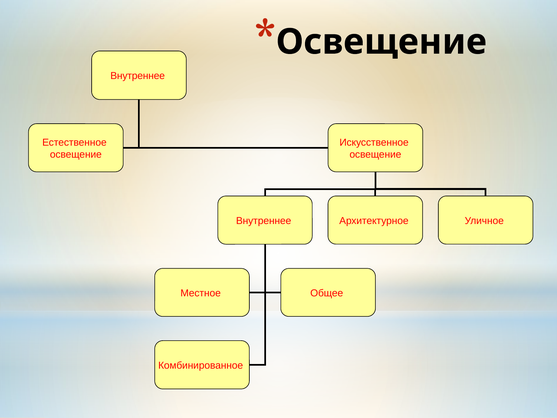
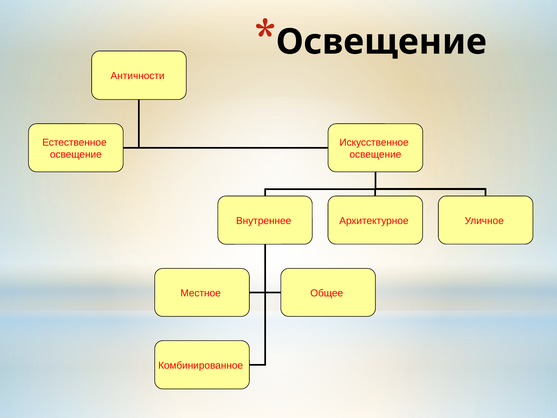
Внутреннее: Внутреннее -> Античности (138, 76)
